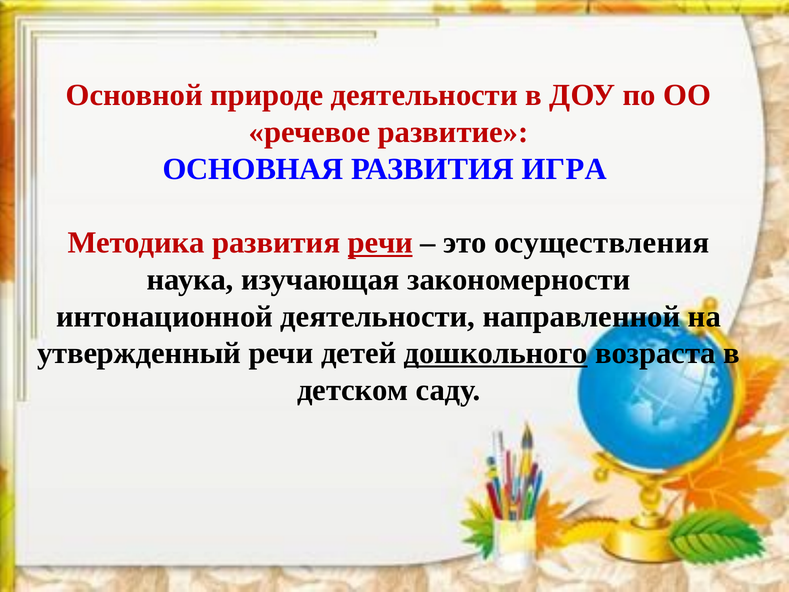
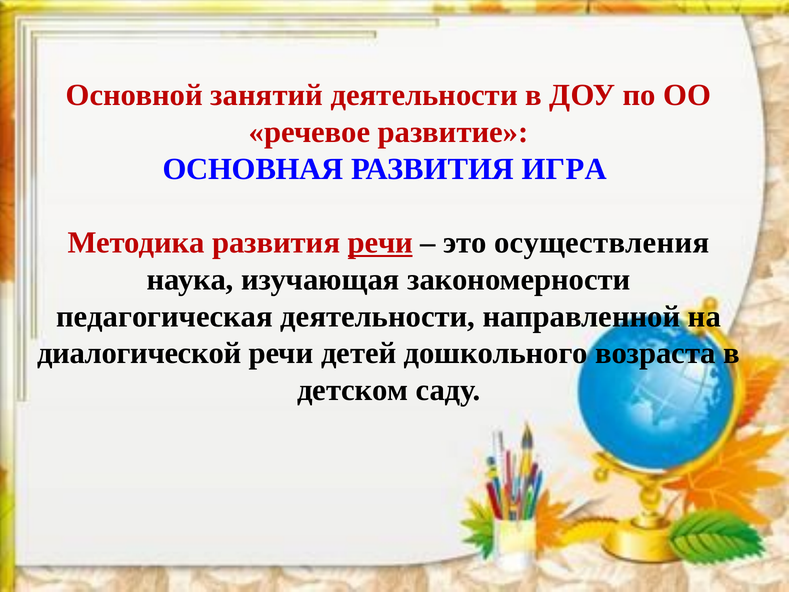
природе: природе -> занятий (267, 95)
интонационной: интонационной -> педагогическая (165, 316)
утвержденный: утвержденный -> диалогической (139, 353)
дошкольного underline: present -> none (496, 353)
